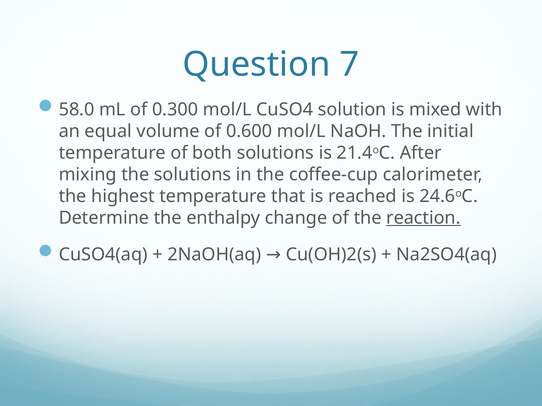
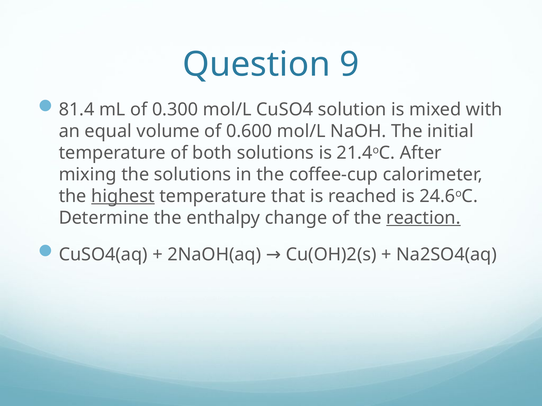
7: 7 -> 9 (349, 65)
58.0: 58.0 -> 81.4 (77, 110)
highest underline: none -> present (123, 196)
